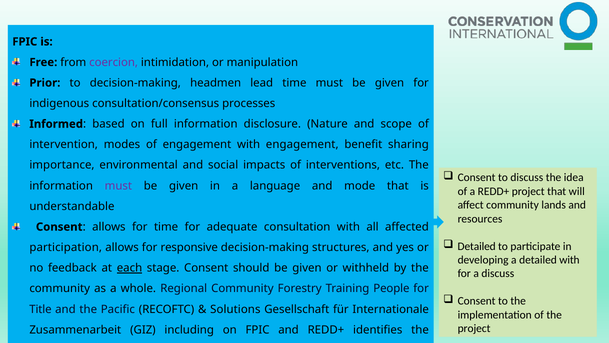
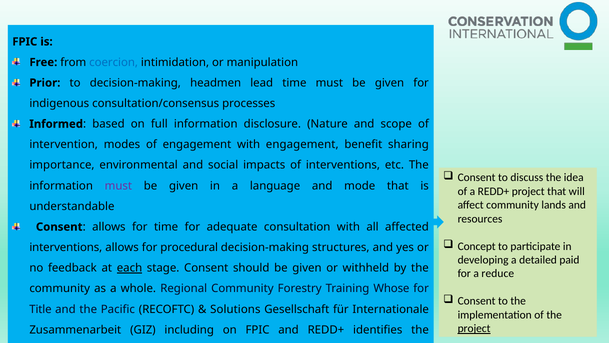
coercion colour: purple -> blue (114, 62)
Detailed: Detailed -> Concept (477, 246)
participation: participation -> interventions (66, 247)
responsive: responsive -> procedural (189, 247)
detailed with: with -> paid (569, 260)
a discuss: discuss -> reduce (498, 273)
People: People -> Whose (391, 288)
project underline: none -> present (474, 328)
